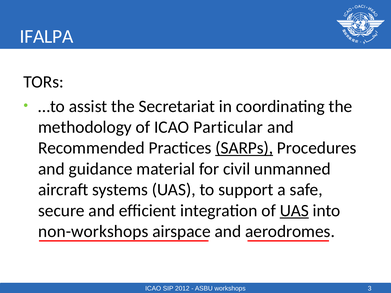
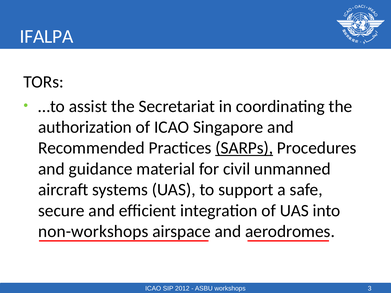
methodology: methodology -> authorization (85, 127)
Particular: Particular -> Singapore (228, 127)
UAS underline: present -> none (294, 211)
